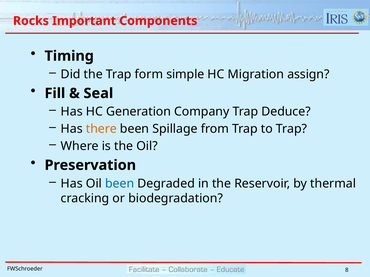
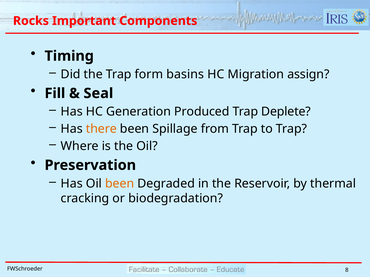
simple: simple -> basins (185, 74)
Company: Company -> Produced (202, 112)
Deduce: Deduce -> Deplete (286, 112)
been colour: blue -> orange (120, 184)
